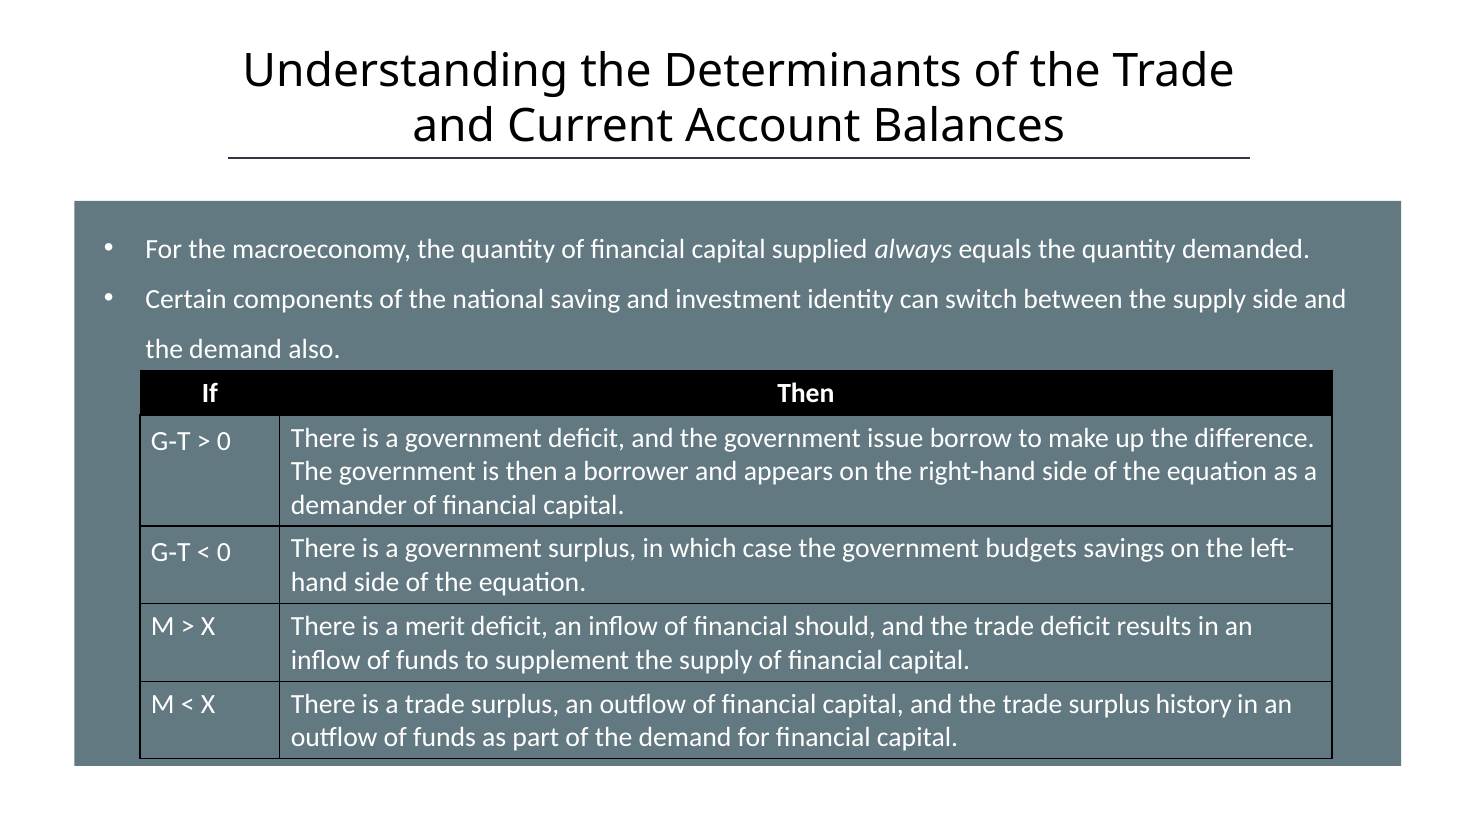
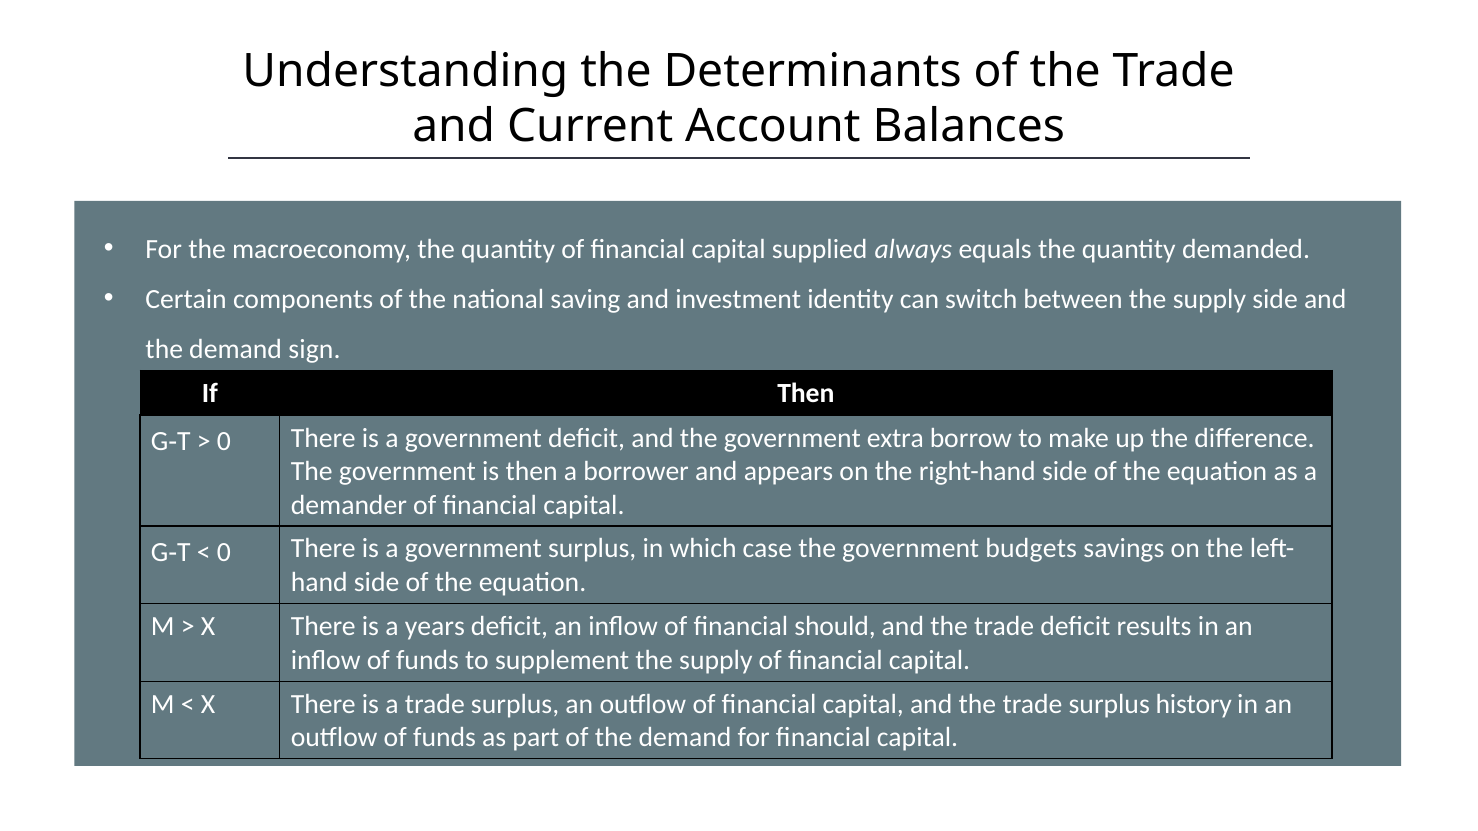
also: also -> sign (314, 349)
issue: issue -> extra (895, 438)
merit: merit -> years (435, 627)
